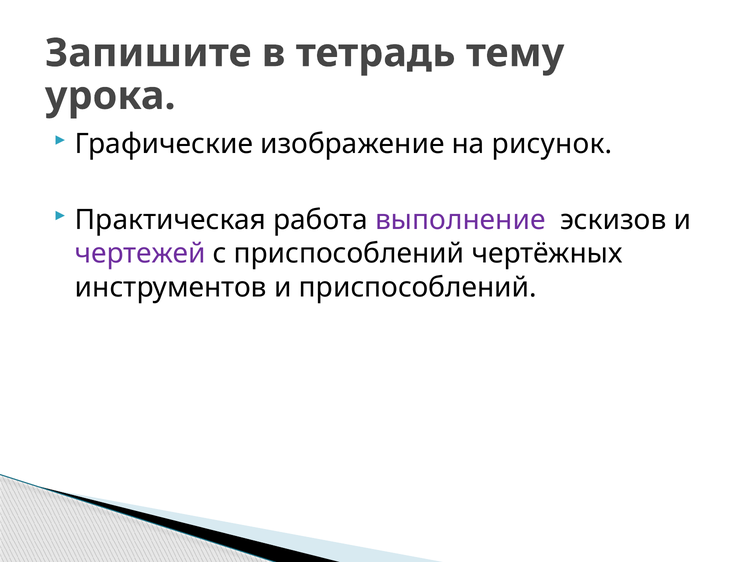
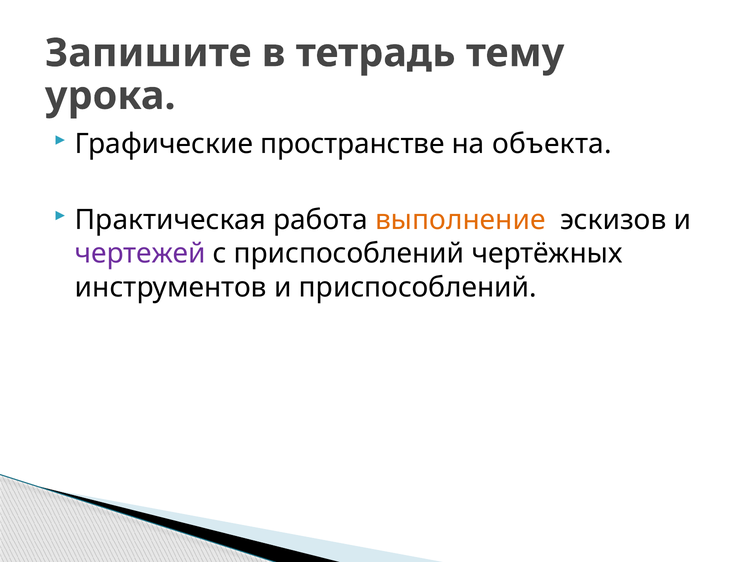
изображение: изображение -> пространстве (352, 144)
рисунок: рисунок -> объекта (552, 144)
выполнение colour: purple -> orange (460, 220)
